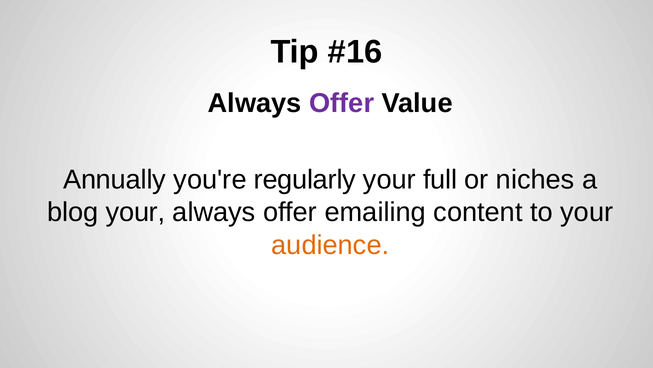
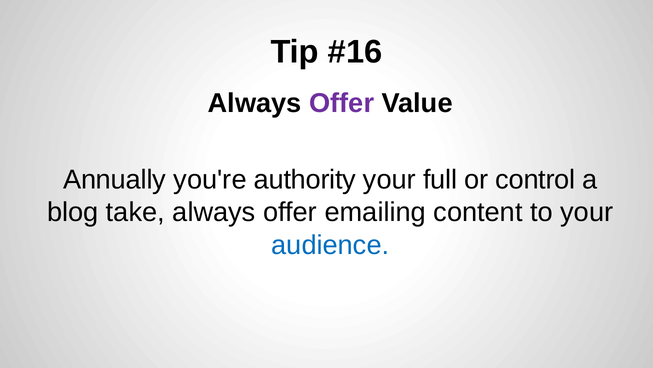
regularly: regularly -> authority (305, 179)
niches: niches -> control (535, 179)
blog your: your -> take (135, 212)
audience colour: orange -> blue (330, 245)
